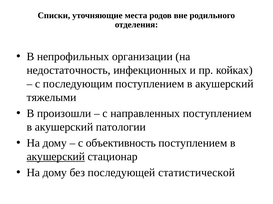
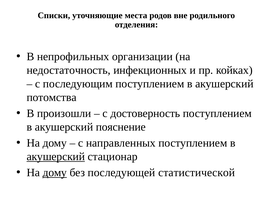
тяжелыми: тяжелыми -> потомства (52, 98)
направленных: направленных -> достоверность (145, 114)
патологии: патологии -> пояснение (121, 127)
объективность: объективность -> направленных (121, 144)
дому underline: none -> present (55, 173)
